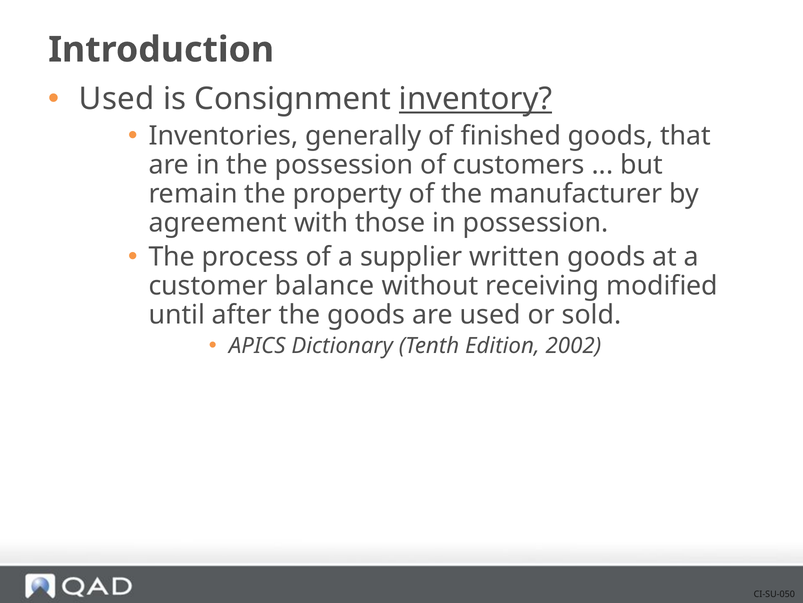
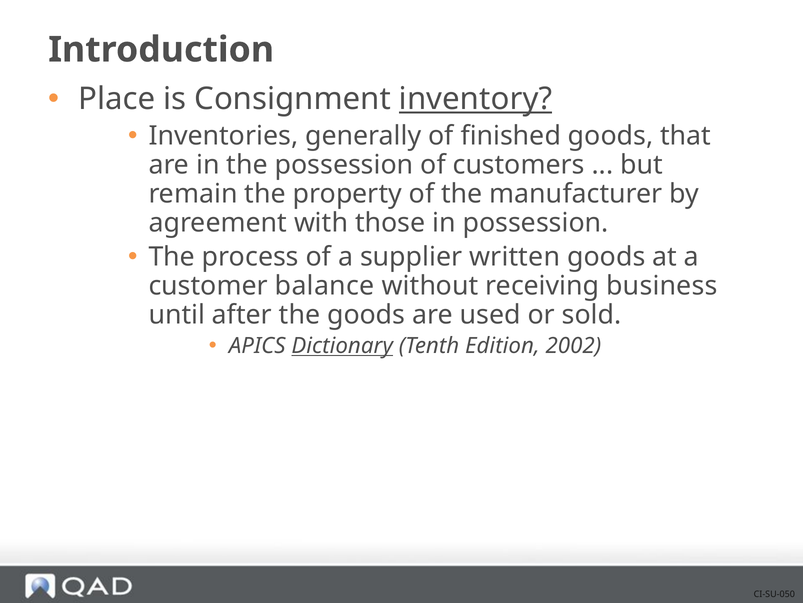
Used: Used -> Place (117, 99)
modified: modified -> business (662, 286)
Dictionary underline: none -> present (342, 345)
